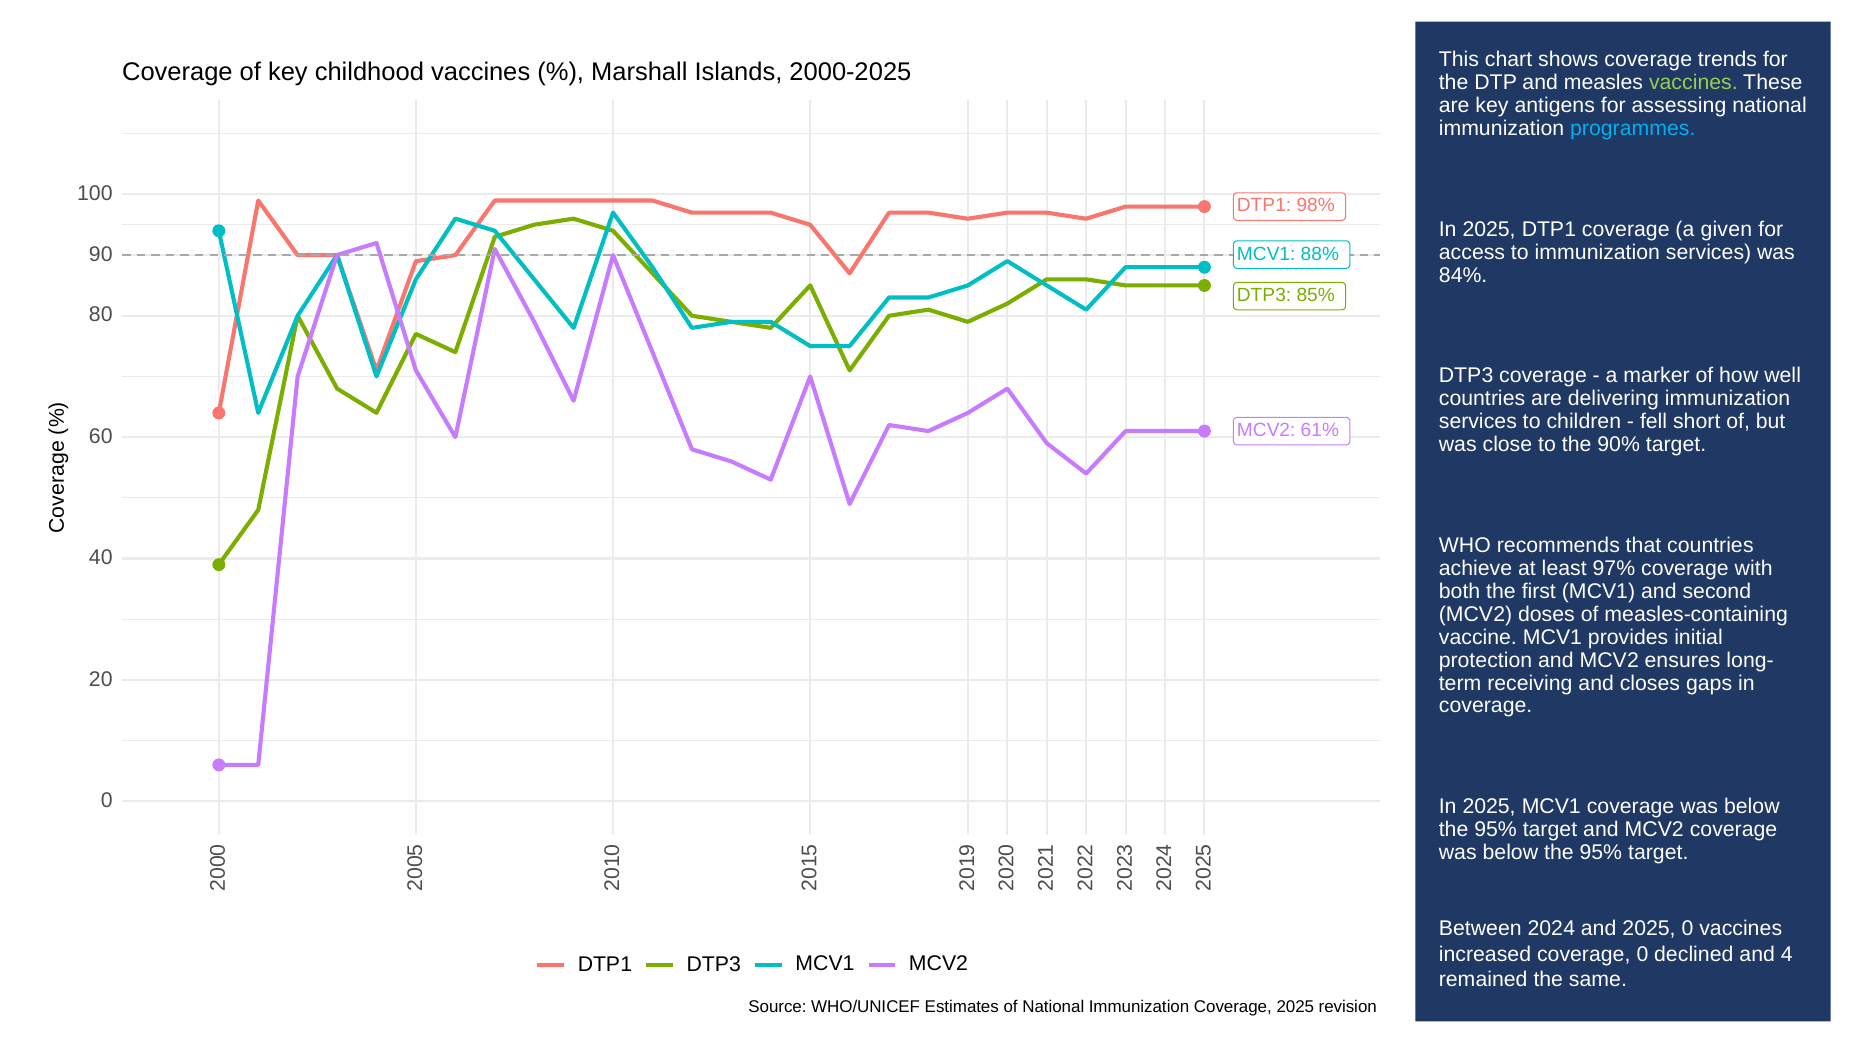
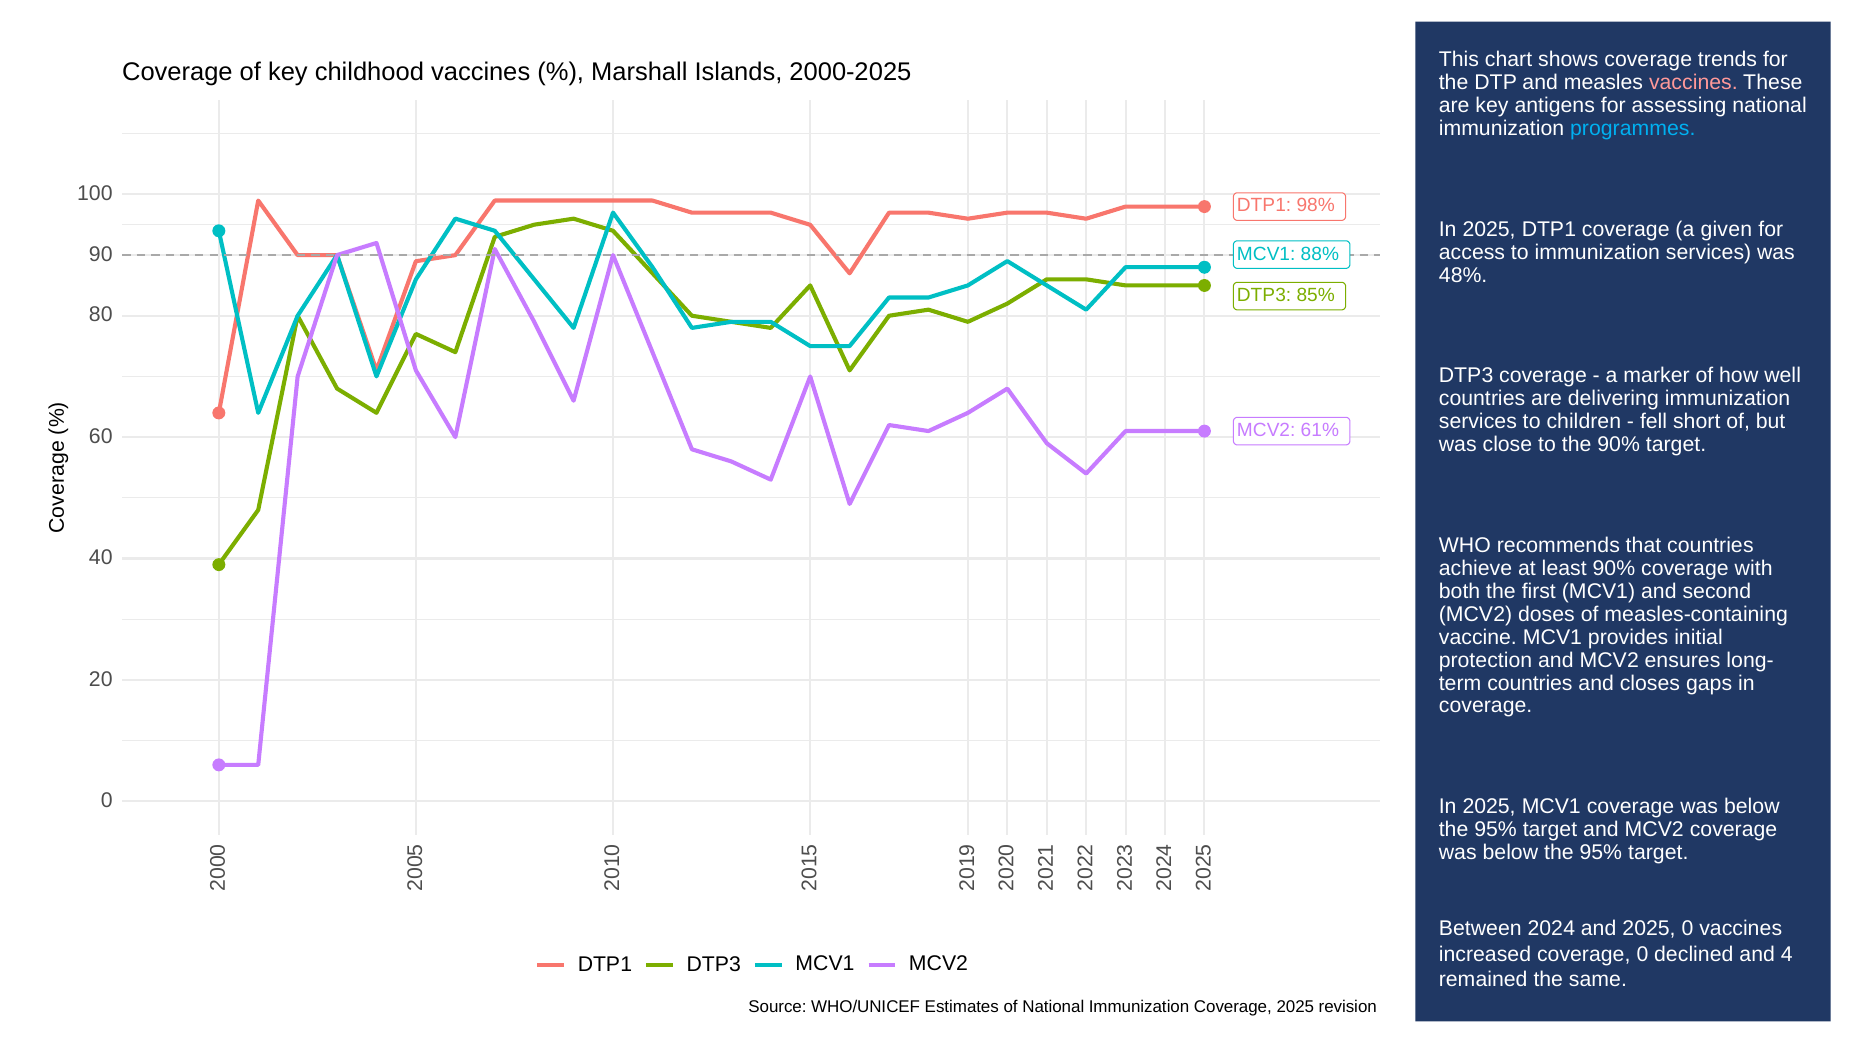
vaccines colour: light green -> pink (1693, 83)
84%: 84% -> 48% (1463, 275)
least 97%: 97% -> 90% (1614, 568)
receiving: receiving -> countries (1530, 683)
